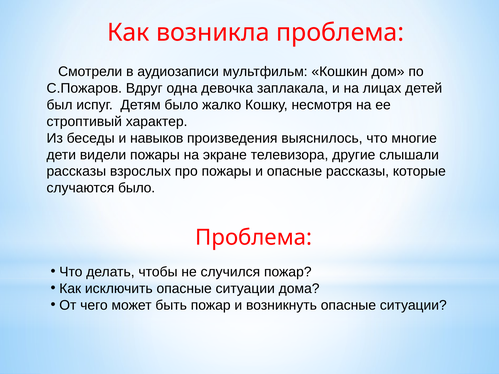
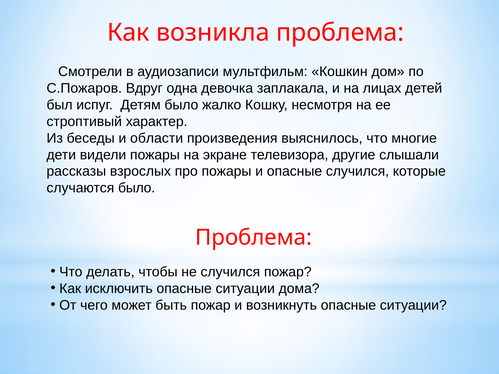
навыков: навыков -> области (157, 138)
опасные рассказы: рассказы -> случился (358, 172)
